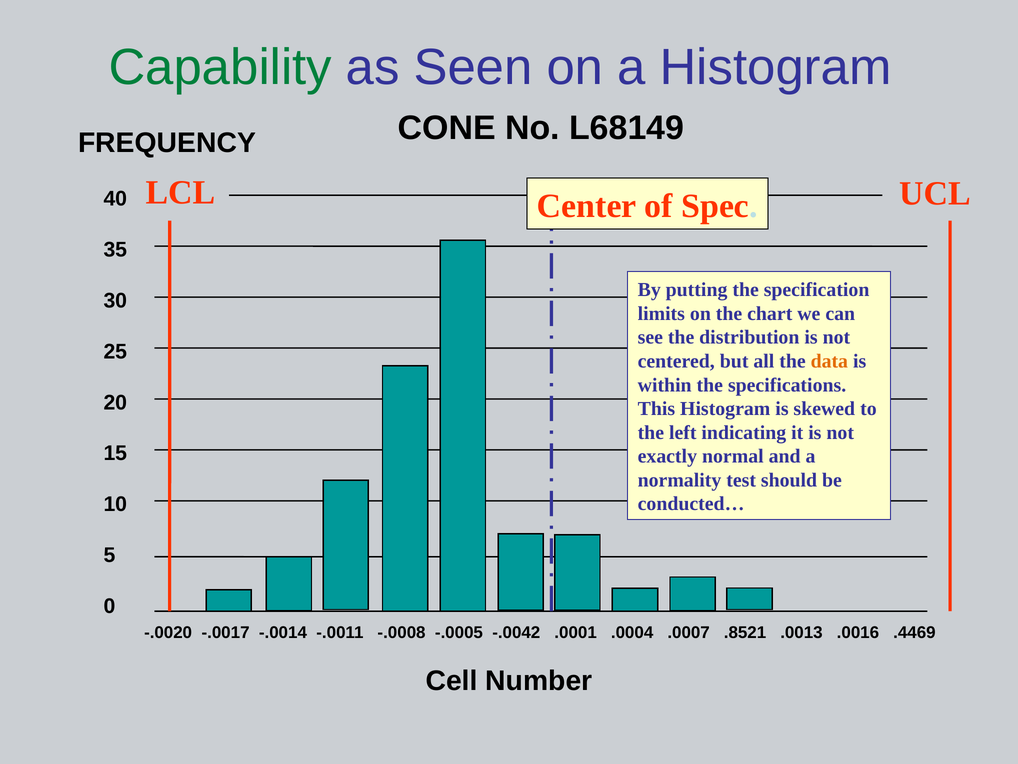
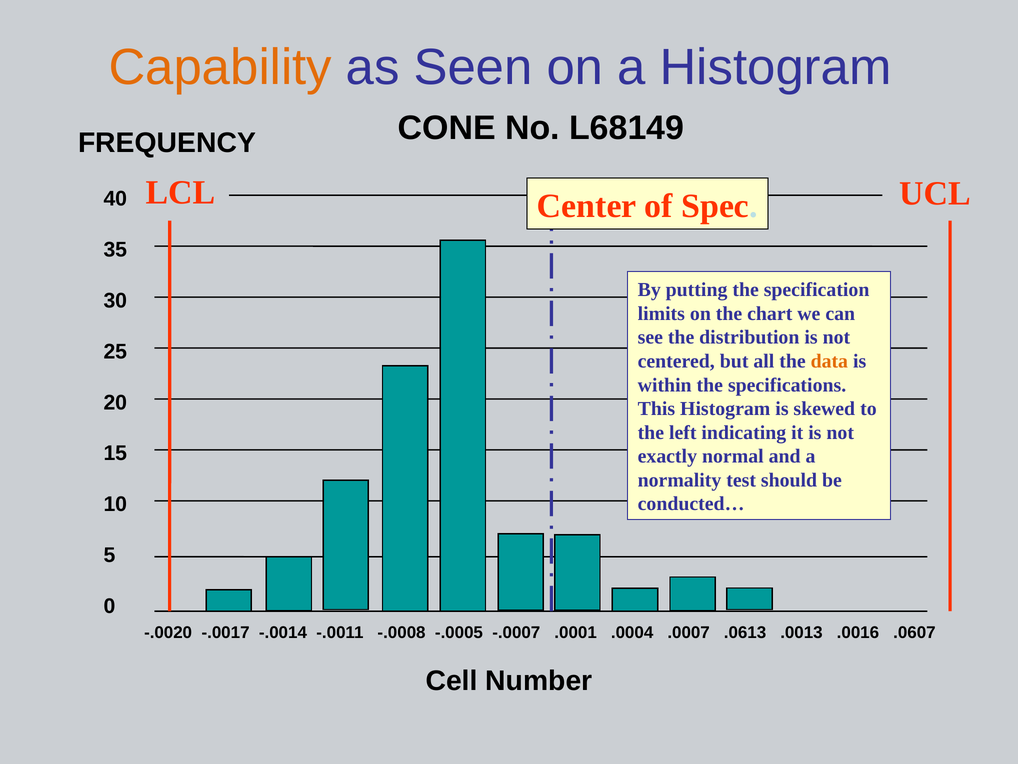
Capability colour: green -> orange (220, 67)
-.0042: -.0042 -> -.0007 (516, 632)
.8521: .8521 -> .0613 (745, 632)
.4469: .4469 -> .0607 (914, 632)
